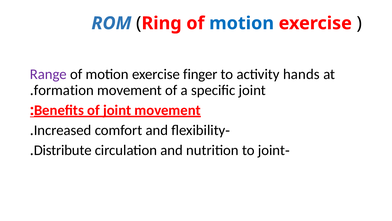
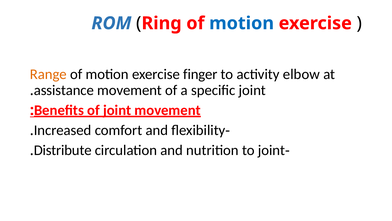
Range colour: purple -> orange (48, 74)
hands: hands -> elbow (301, 74)
formation: formation -> assistance (64, 90)
